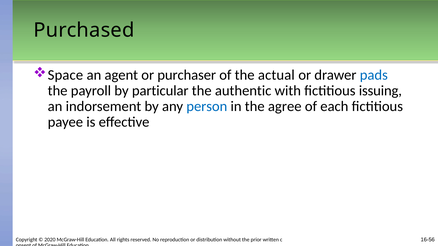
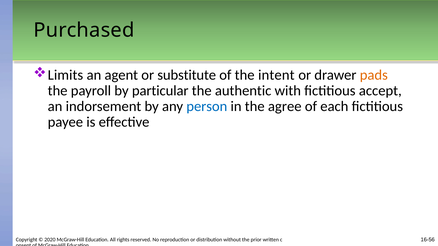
Space: Space -> Limits (65, 75)
purchaser: purchaser -> substitute (187, 75)
actual: actual -> intent (276, 75)
pads colour: blue -> orange (374, 75)
issuing: issuing -> accept (380, 91)
